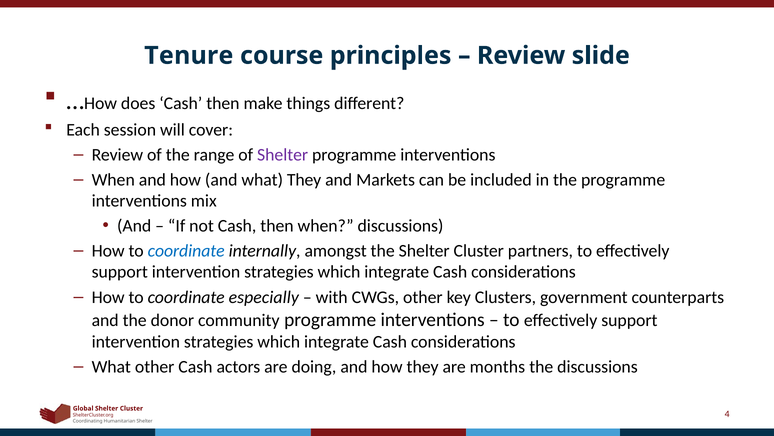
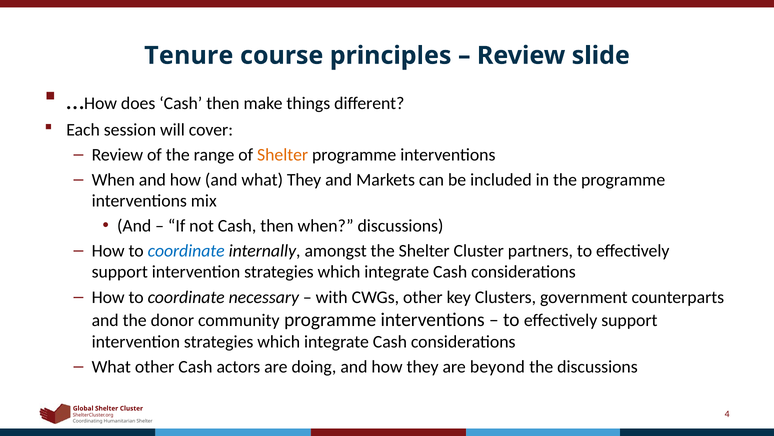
Shelter colour: purple -> orange (283, 155)
especially: especially -> necessary (264, 297)
months: months -> beyond (497, 366)
